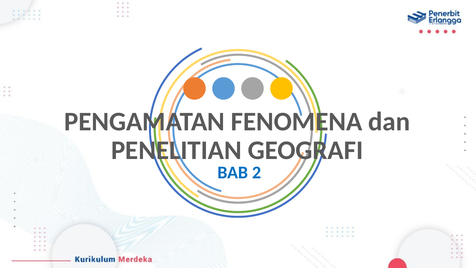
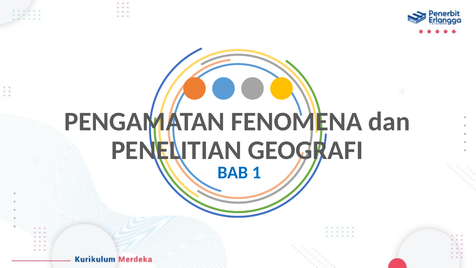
2: 2 -> 1 (257, 172)
